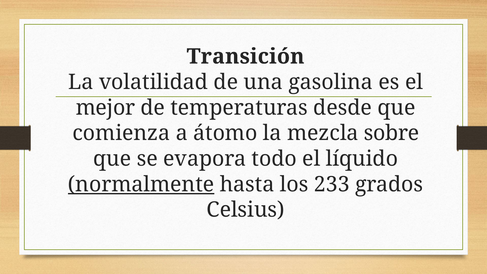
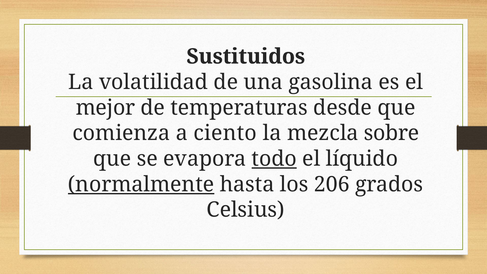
Transición: Transición -> Sustituidos (246, 56)
átomo: átomo -> ciento (225, 133)
todo underline: none -> present (274, 159)
233: 233 -> 206 (332, 184)
